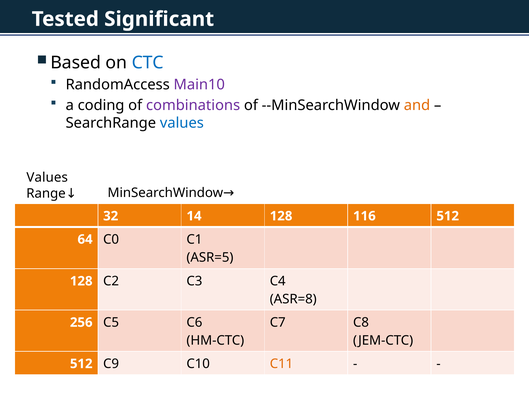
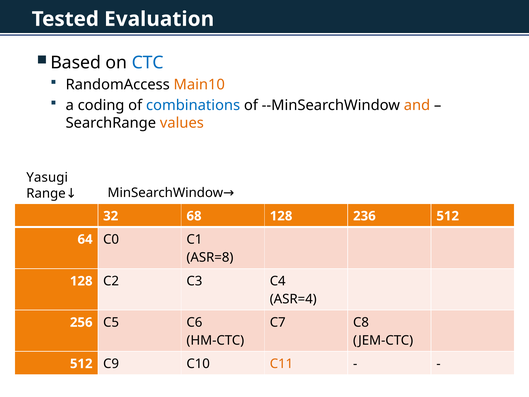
Significant: Significant -> Evaluation (159, 19)
Main10 colour: purple -> orange (199, 85)
combinations colour: purple -> blue (193, 105)
values colour: blue -> orange (182, 123)
Values: Values -> Yasugi (47, 177)
14: 14 -> 68 (194, 216)
116: 116 -> 236 (364, 216)
ASR=5: ASR=5 -> ASR=8 (210, 257)
ASR=8: ASR=8 -> ASR=4 (293, 299)
